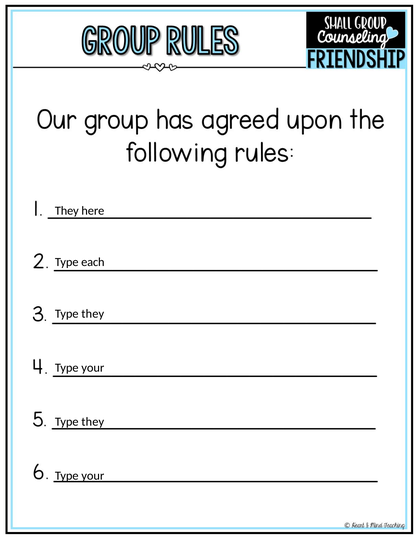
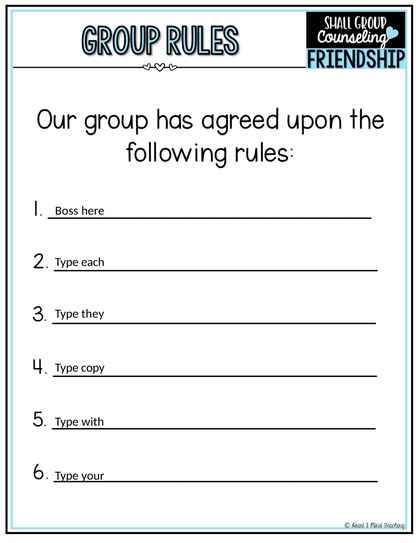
They: They -> Boss (67, 211)
your: your -> copy (93, 368)
they: they -> with (93, 422)
